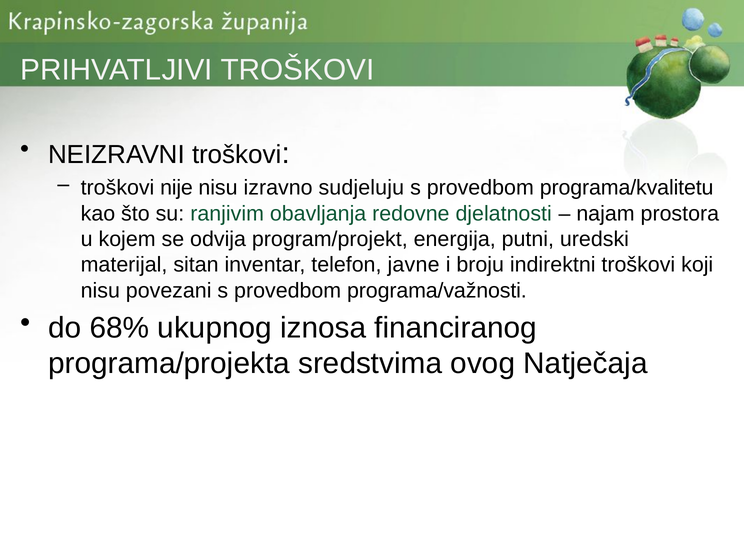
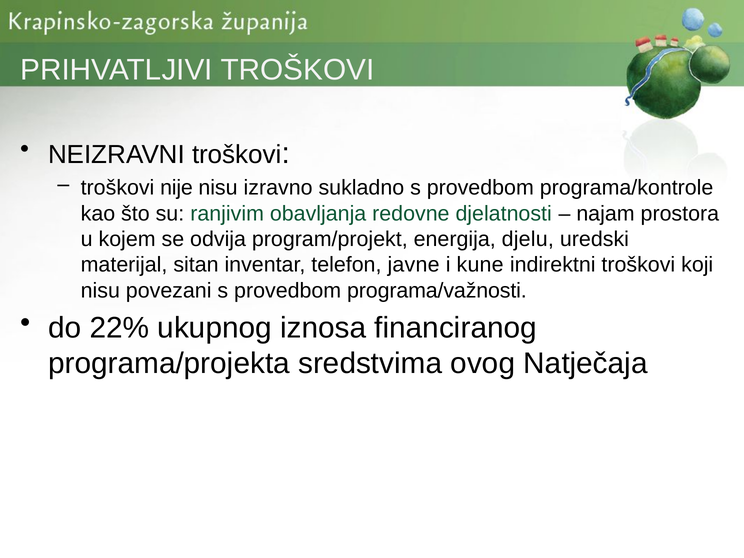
sudjeluju: sudjeluju -> sukladno (361, 188)
programa/kvalitetu: programa/kvalitetu -> programa/kontrole (627, 188)
putni: putni -> djelu (528, 239)
broju: broju -> kune (480, 265)
68%: 68% -> 22% (119, 328)
